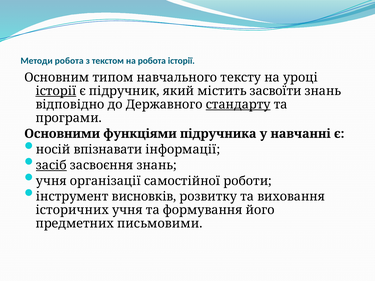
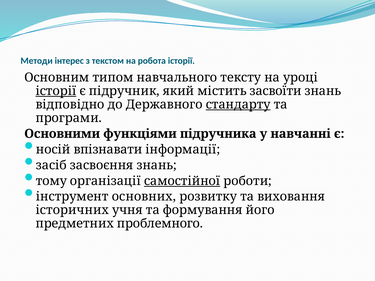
Методи робота: робота -> інтерес (69, 61)
засіб underline: present -> none (51, 165)
учня: учня -> тому (51, 181)
самостійної underline: none -> present (182, 181)
висновків: висновків -> основних (144, 197)
письмовими: письмовими -> проблемного (160, 224)
